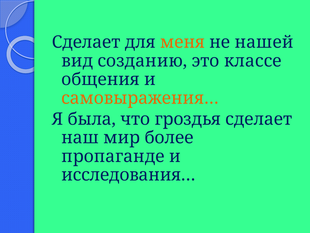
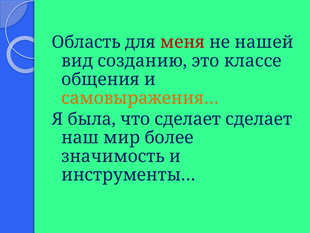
Сделает: Сделает -> Область (86, 42)
меня colour: orange -> red (183, 42)
что гроздья: гроздья -> сделает (188, 119)
пропаганде: пропаганде -> значимость (113, 156)
исследования…: исследования… -> инструменты… (129, 175)
